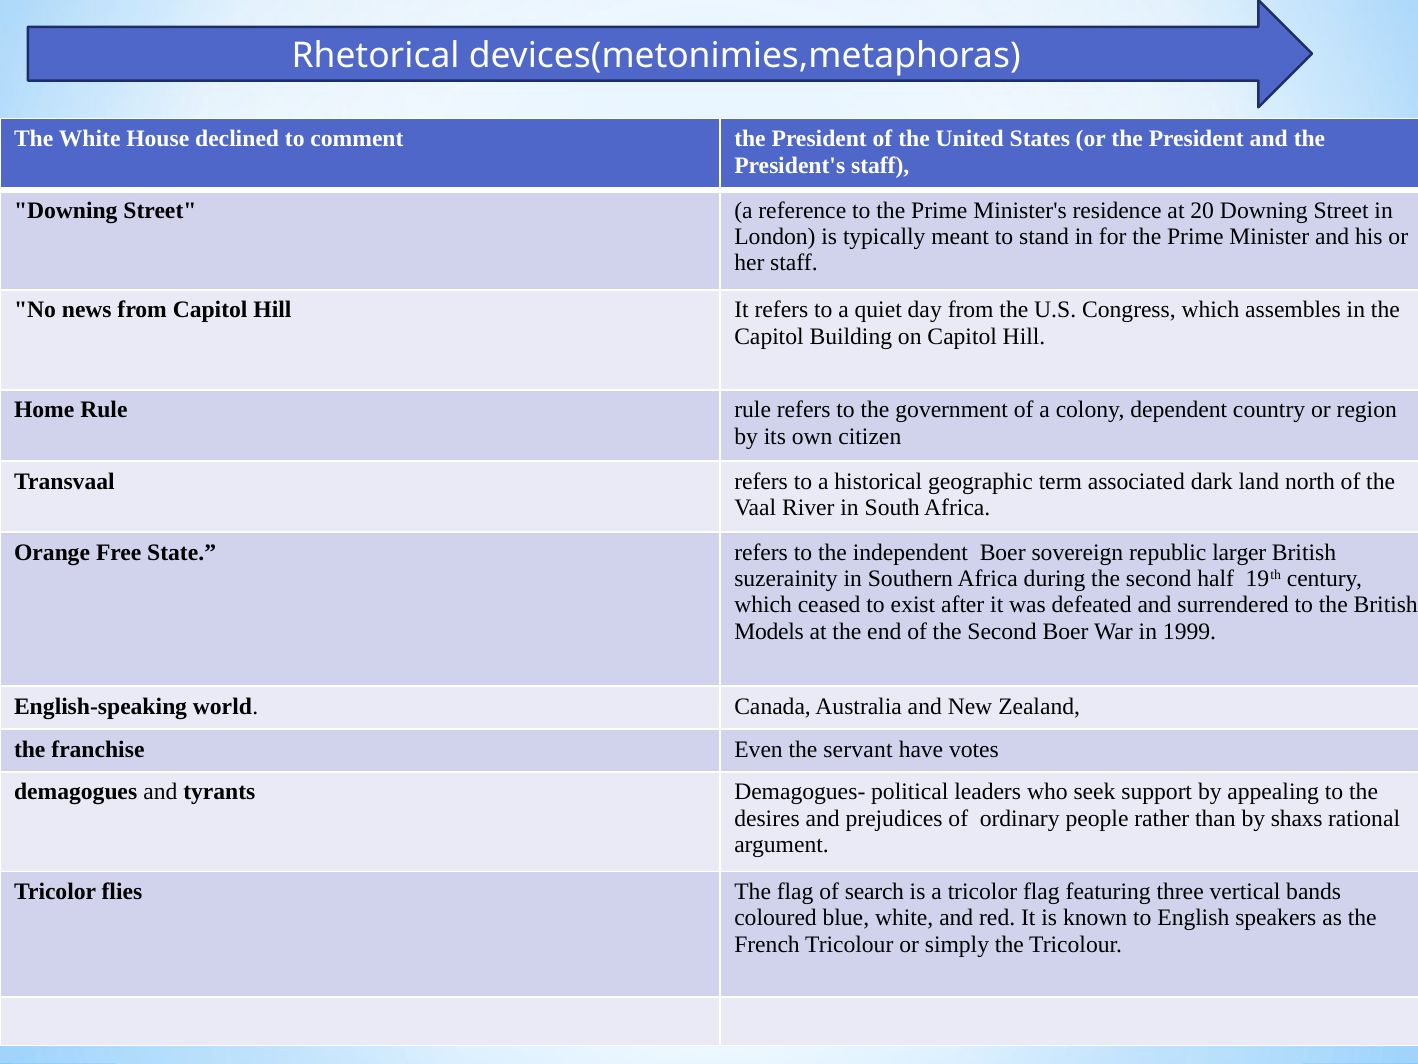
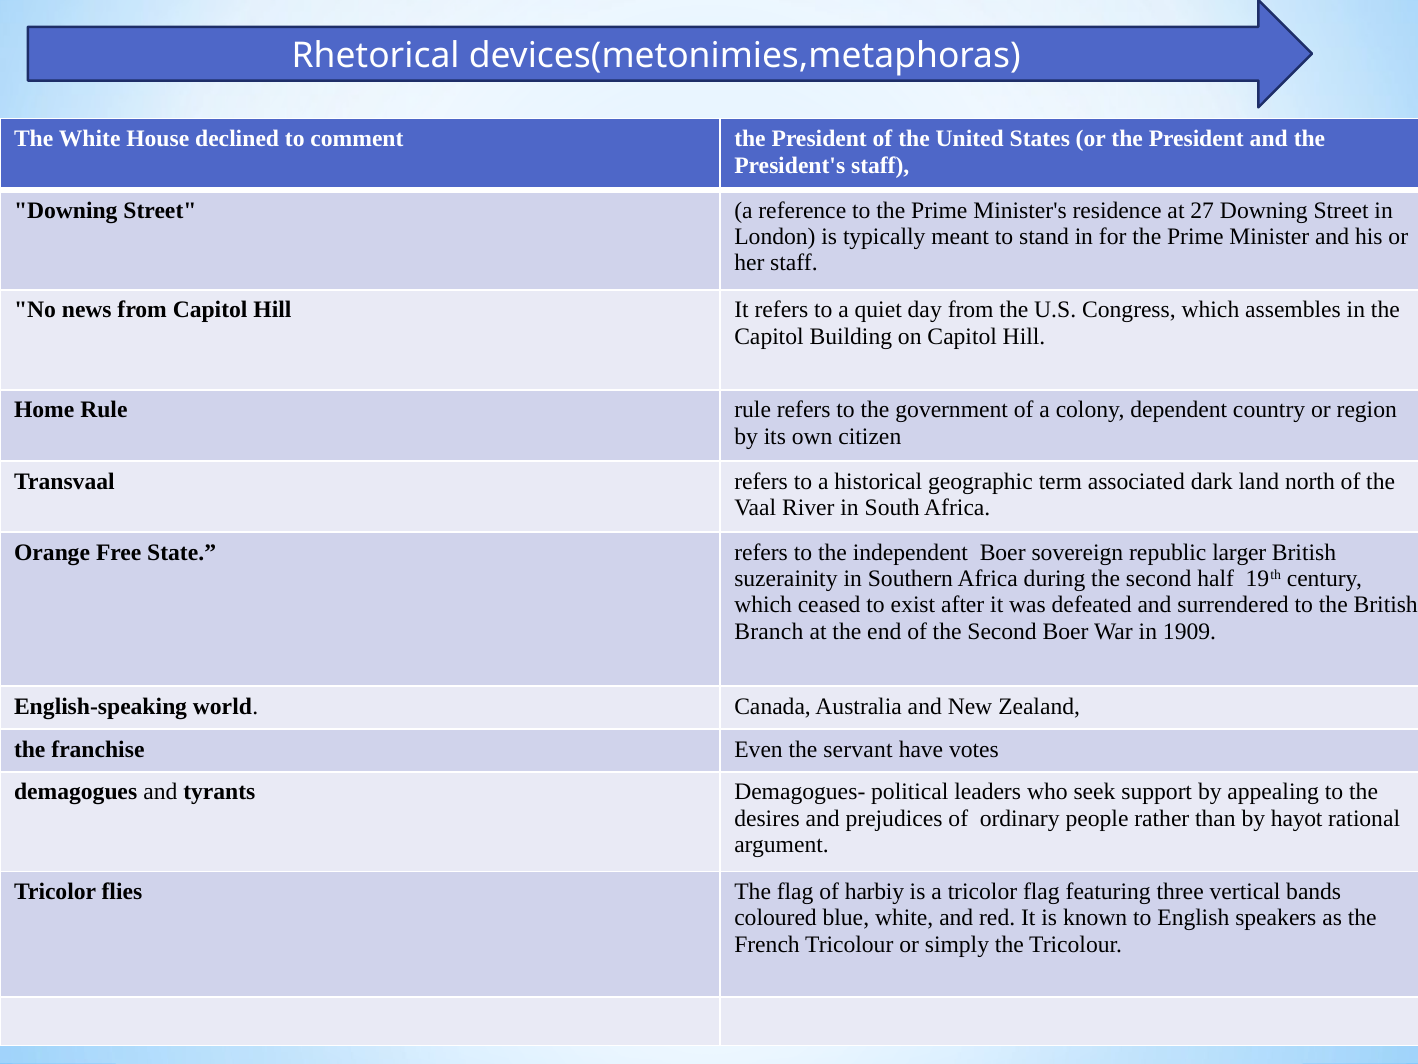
20: 20 -> 27 (1202, 210)
Models: Models -> Branch (769, 631)
1999: 1999 -> 1909 (1190, 631)
shaxs: shaxs -> hayot (1297, 818)
search: search -> harbiy (875, 891)
